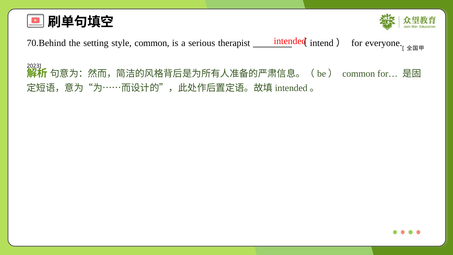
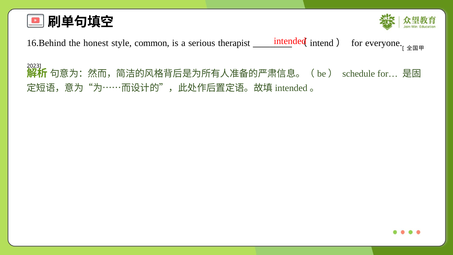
70.Behind: 70.Behind -> 16.Behind (46, 43)
setting: setting -> honest (96, 43)
common: common -> schedule (359, 74)
